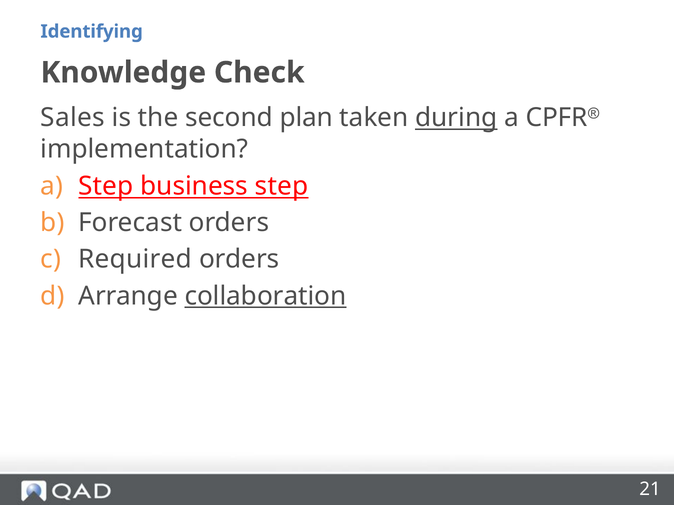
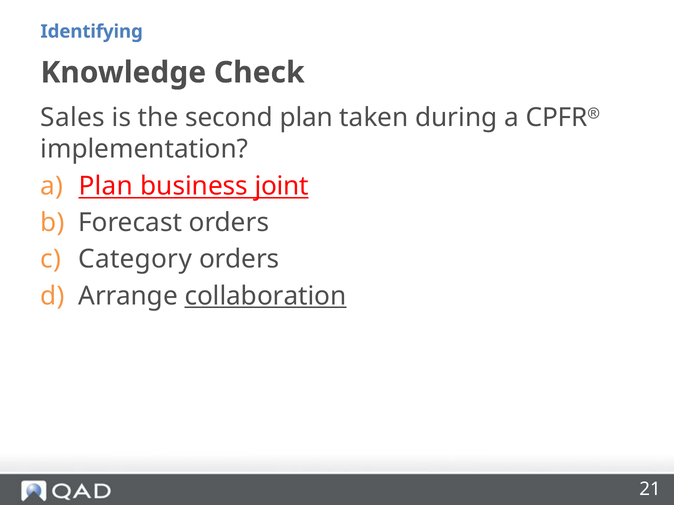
during underline: present -> none (456, 118)
a Step: Step -> Plan (106, 186)
business step: step -> joint (282, 186)
Required: Required -> Category (135, 260)
